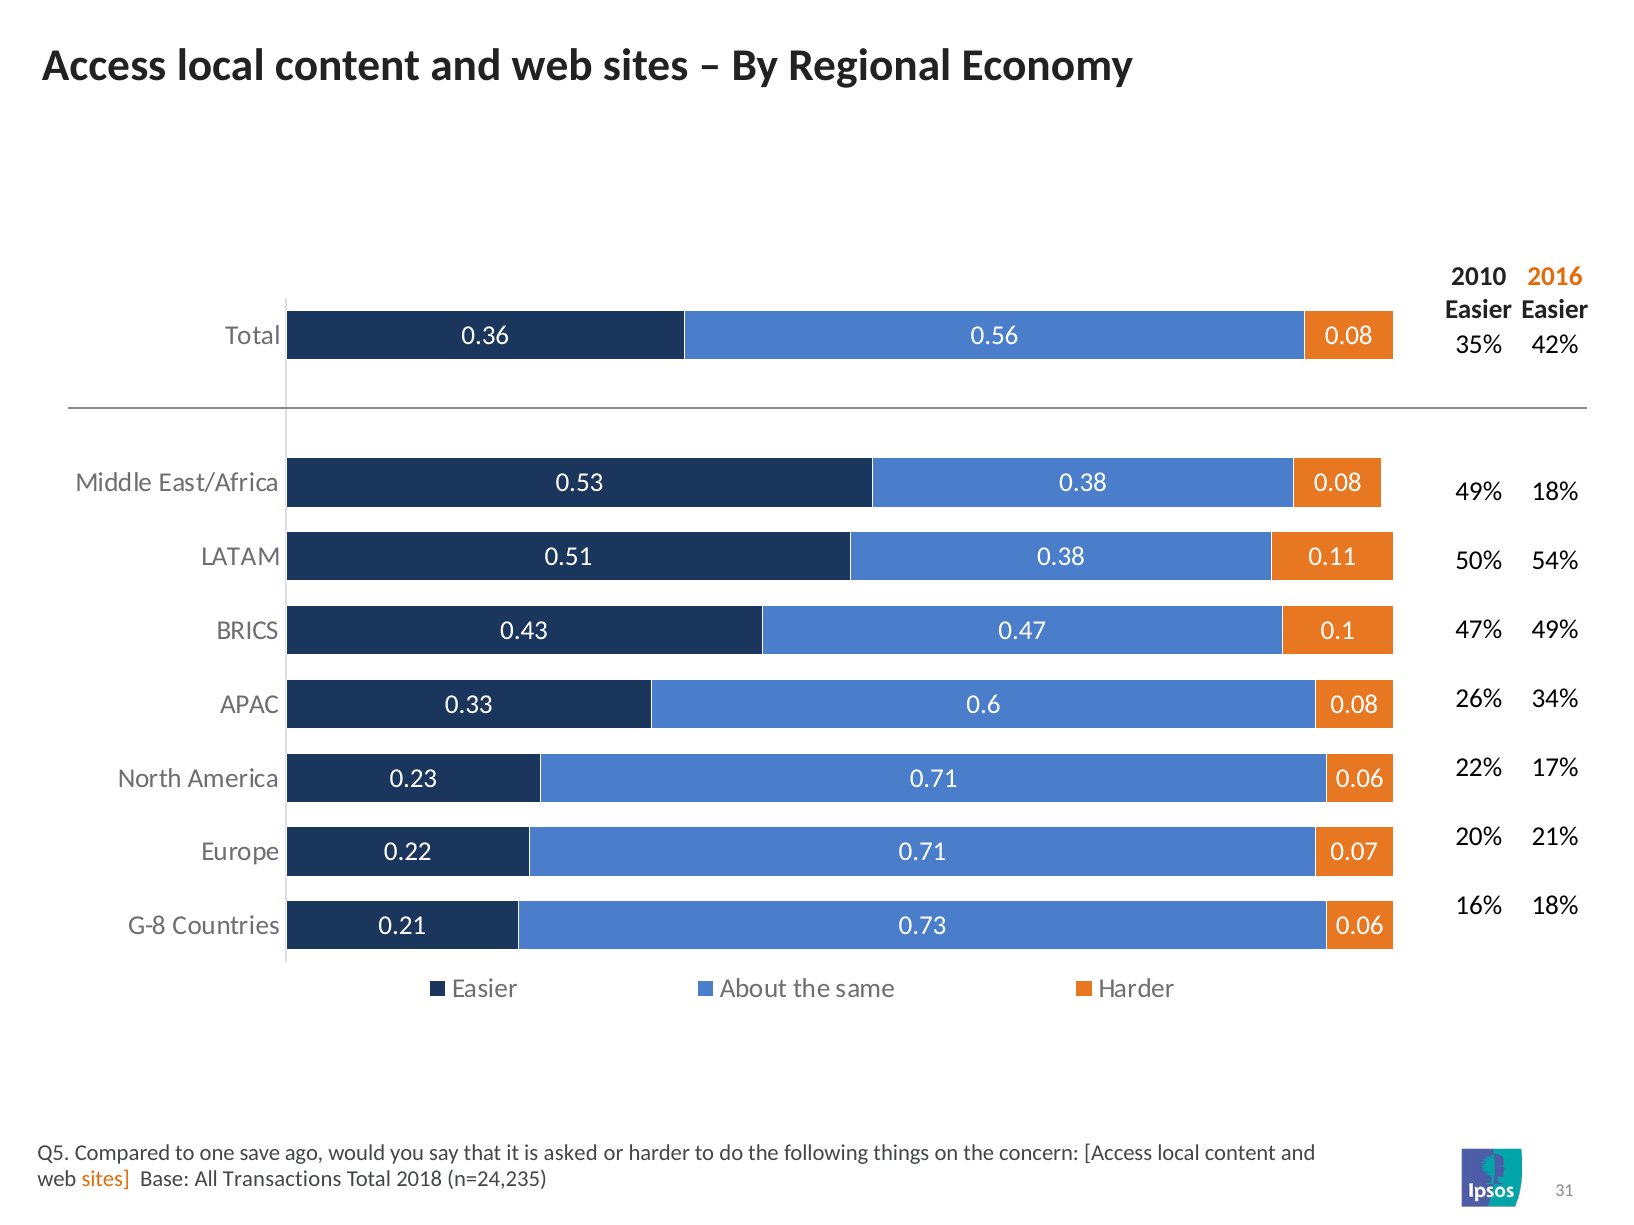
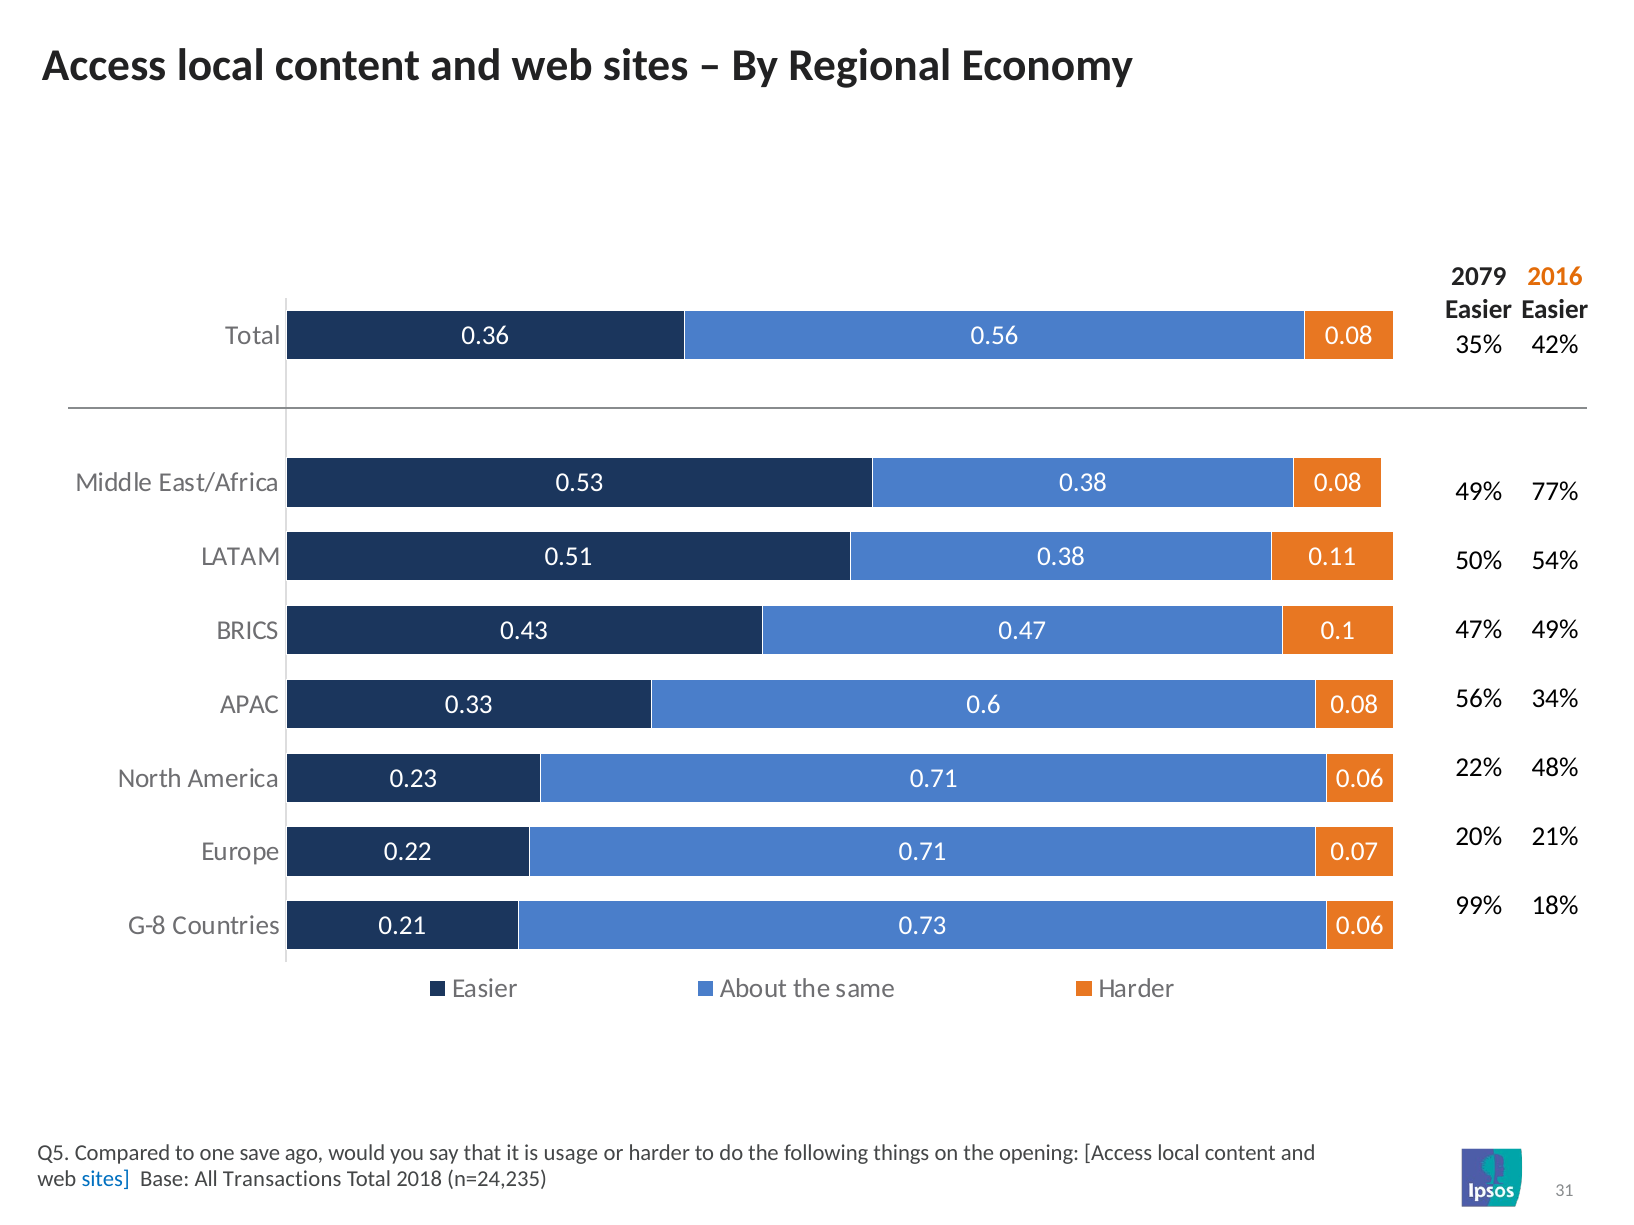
2010: 2010 -> 2079 (1479, 277)
49% 18%: 18% -> 77% (1555, 492)
26%: 26% -> 56% (1479, 699)
17%: 17% -> 48% (1555, 768)
16%: 16% -> 99% (1479, 906)
asked: asked -> usage (571, 1154)
concern: concern -> opening (1039, 1154)
sites colour: orange -> blue (106, 1180)
